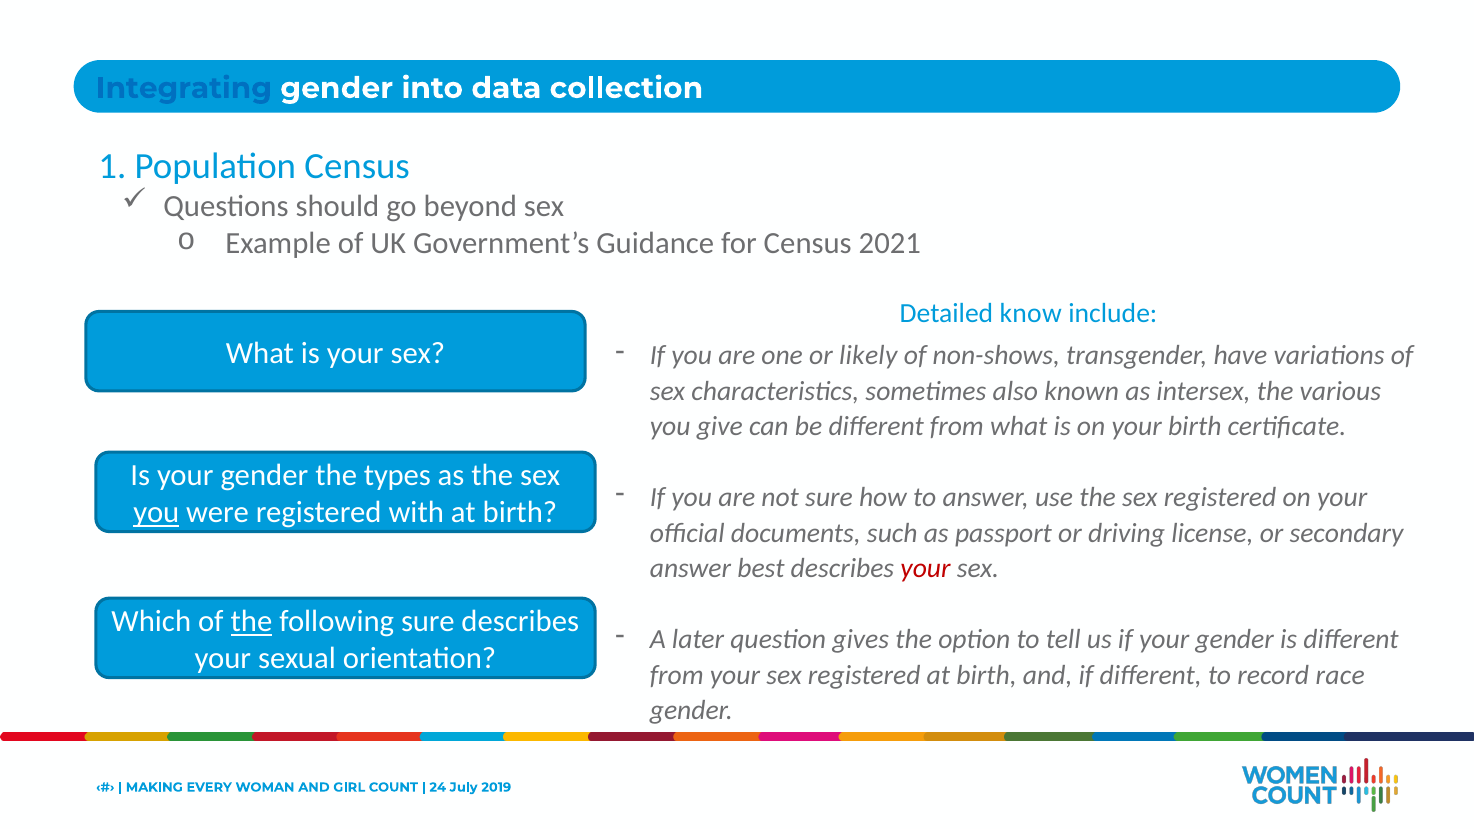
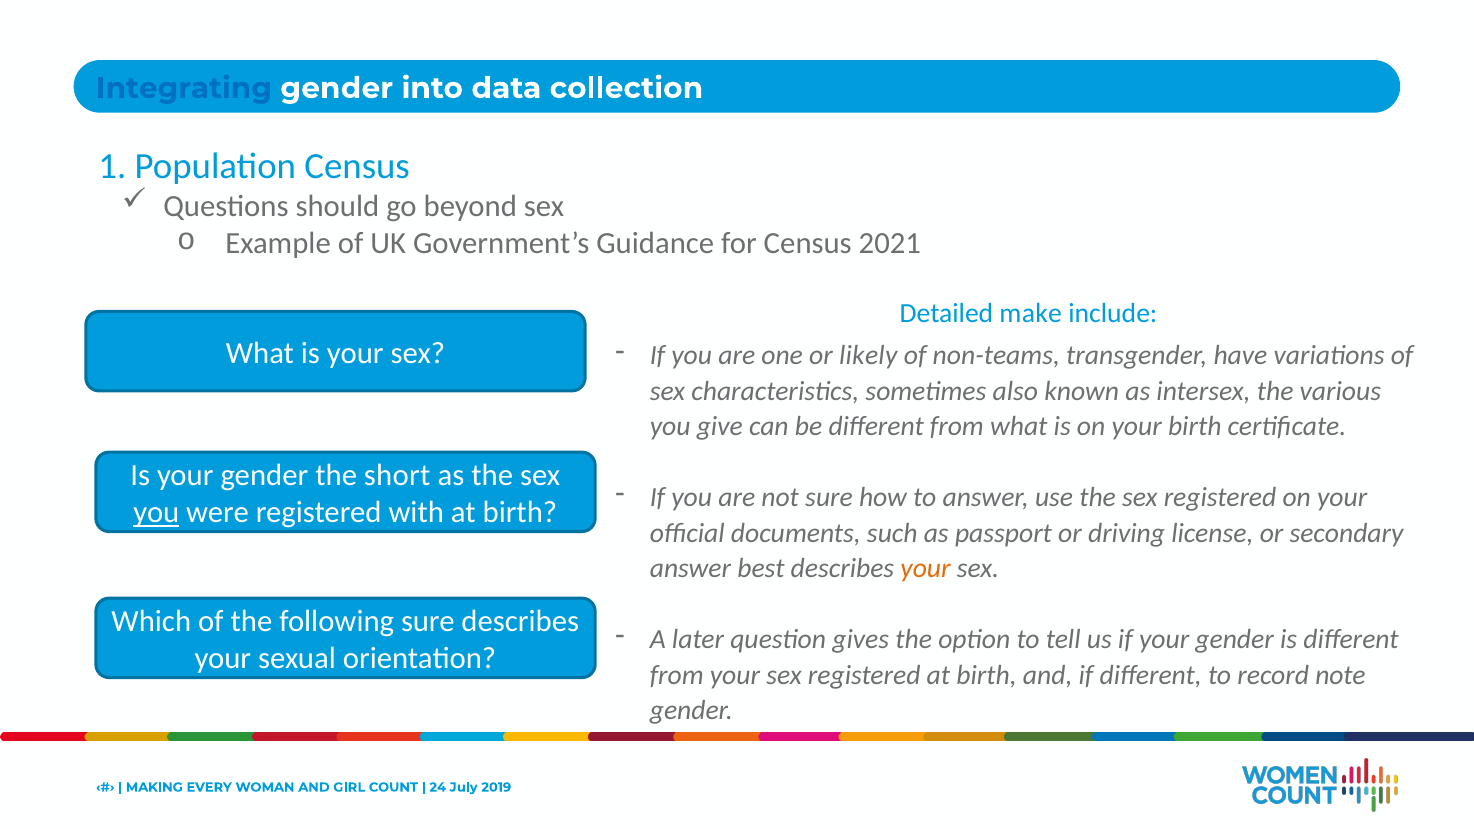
know: know -> make (1031, 313)
non-shows: non-shows -> non-teams (996, 356)
types: types -> short (397, 476)
your colour: red -> orange (926, 569)
the underline: present -> none (251, 622)
race: race -> note (1341, 675)
